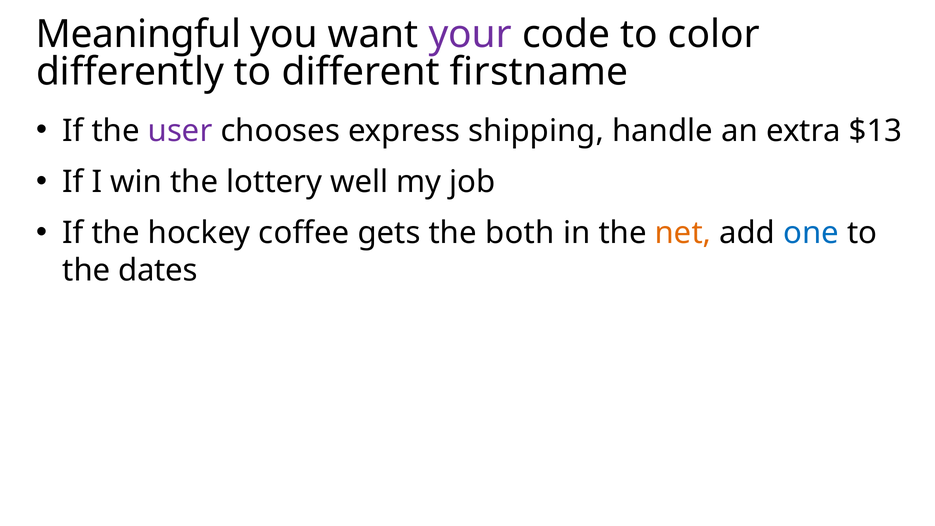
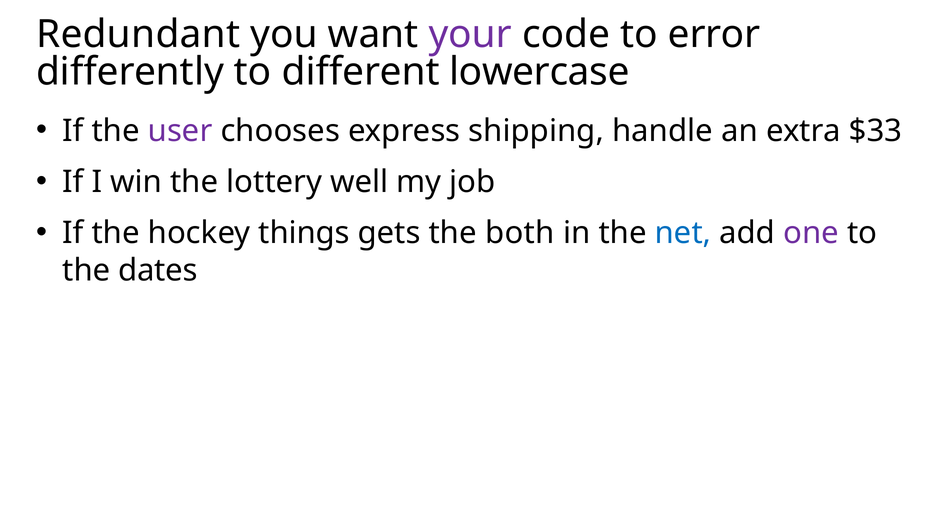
Meaningful: Meaningful -> Redundant (138, 35)
color: color -> error (714, 35)
firstname: firstname -> lowercase (539, 72)
$13: $13 -> $33 (875, 131)
coffee: coffee -> things (304, 233)
net colour: orange -> blue (683, 233)
one colour: blue -> purple (811, 233)
